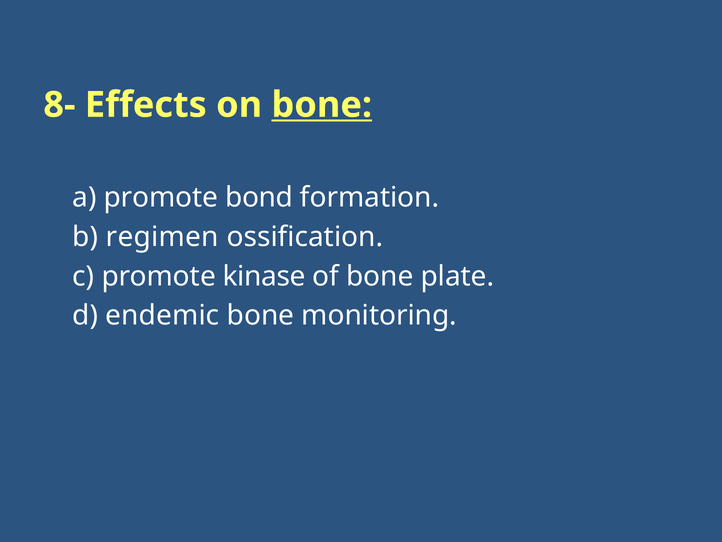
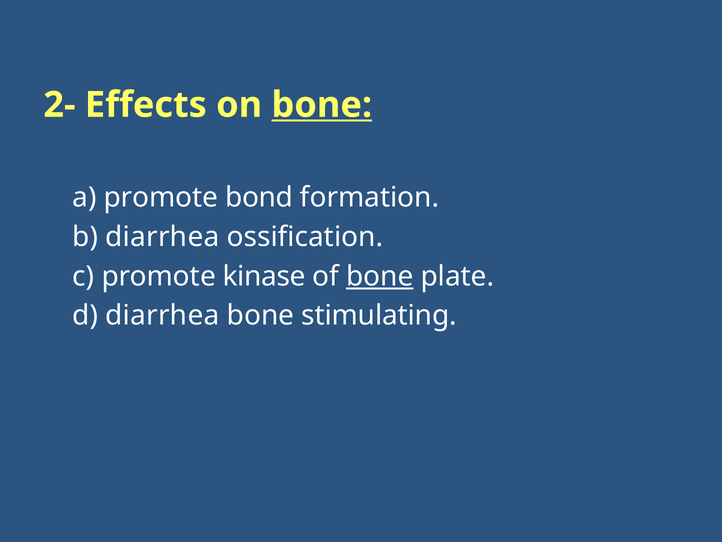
8-: 8- -> 2- (59, 105)
b regimen: regimen -> diarrhea (162, 237)
bone underline: none -> present (380, 276)
d endemic: endemic -> diarrhea (162, 315)
monitoring: monitoring -> stimulating (379, 315)
